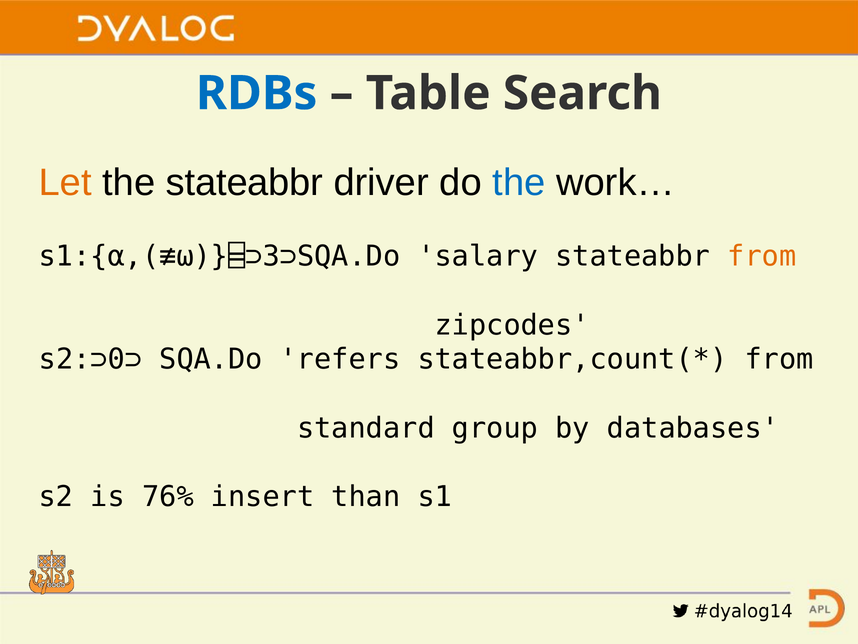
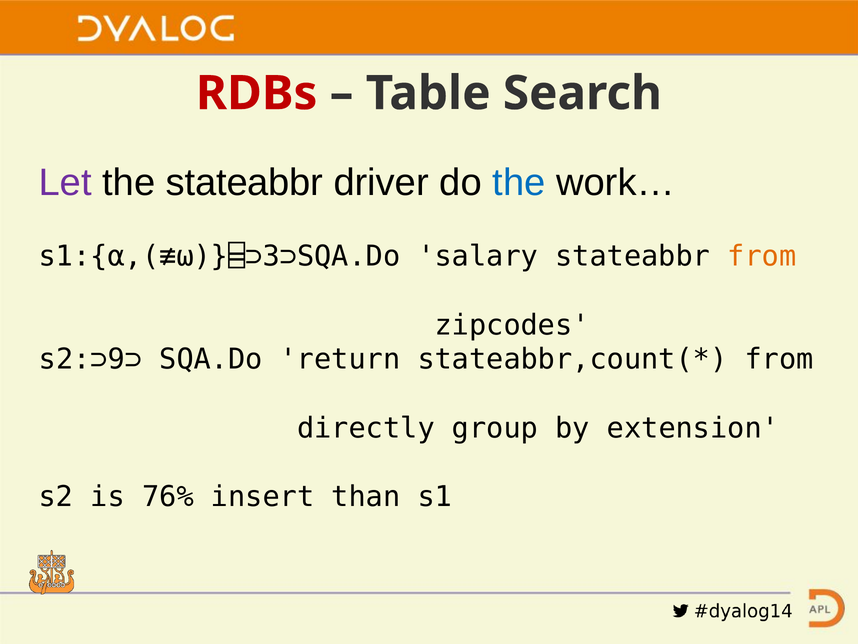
RDBs colour: blue -> red (257, 93)
Let colour: orange -> purple (65, 183)
s2:⊃0⊃: s2:⊃0⊃ -> s2:⊃9⊃ (90, 359)
refers: refers -> return (340, 359)
standard: standard -> directly (366, 428)
databases: databases -> extension (693, 428)
